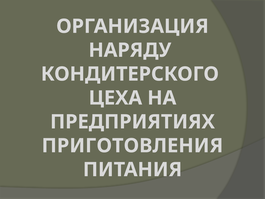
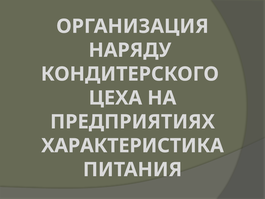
ПРИГОТОВЛЕНИЯ: ПРИГОТОВЛЕНИЯ -> ХАРАКТЕРИСТИКА (133, 146)
